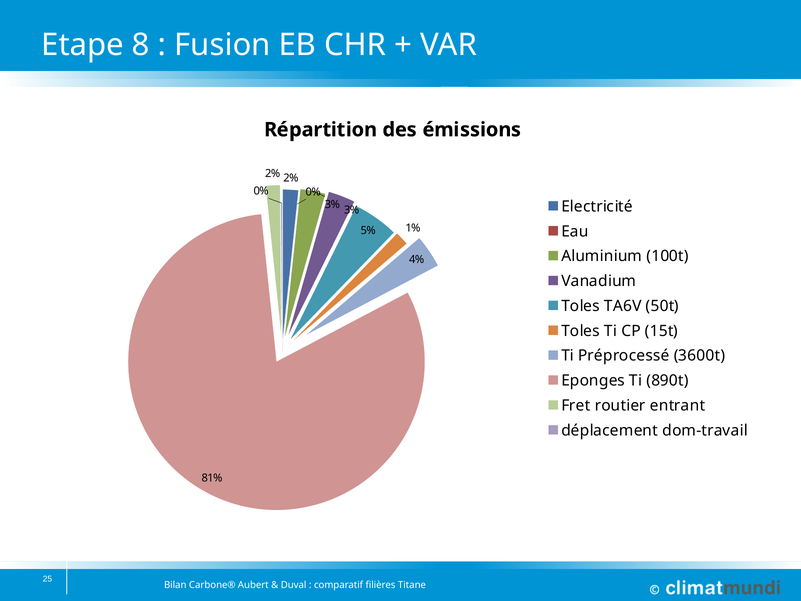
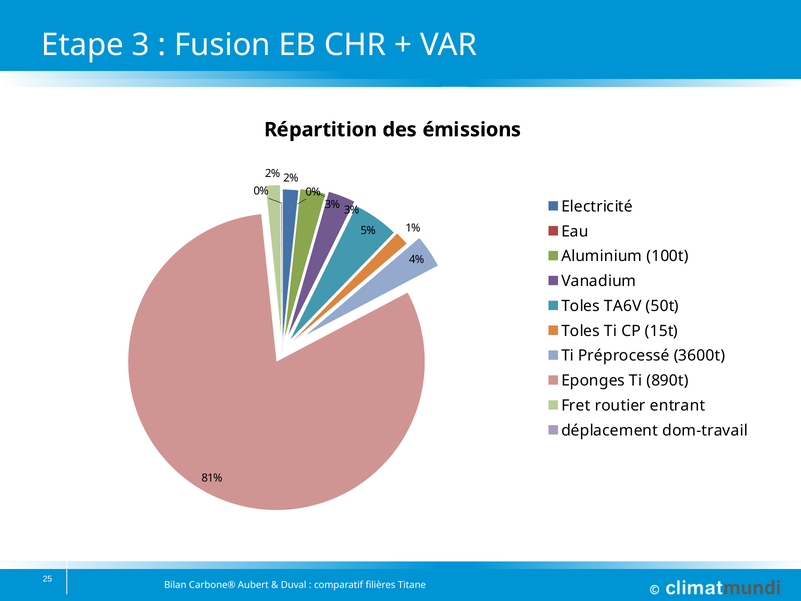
8: 8 -> 3 (141, 45)
